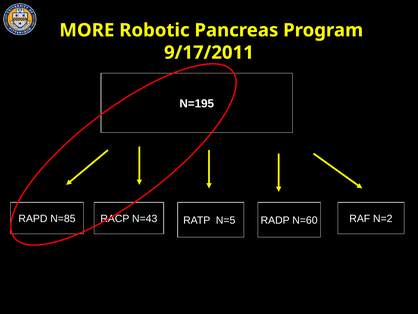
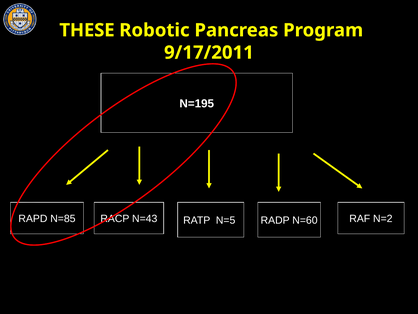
MORE: MORE -> THESE (87, 30)
